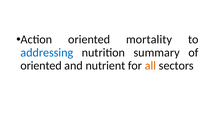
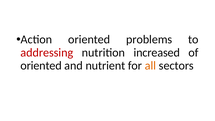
mortality: mortality -> problems (149, 39)
addressing colour: blue -> red (47, 53)
summary: summary -> increased (157, 53)
